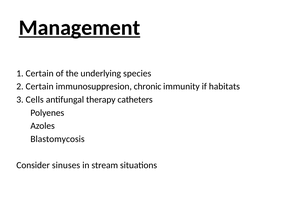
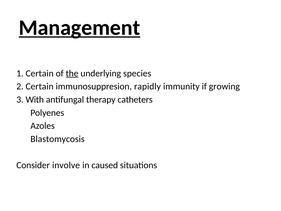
the underline: none -> present (72, 73)
chronic: chronic -> rapidly (147, 86)
habitats: habitats -> growing (224, 86)
Cells: Cells -> With (35, 99)
sinuses: sinuses -> involve (66, 165)
stream: stream -> caused (105, 165)
